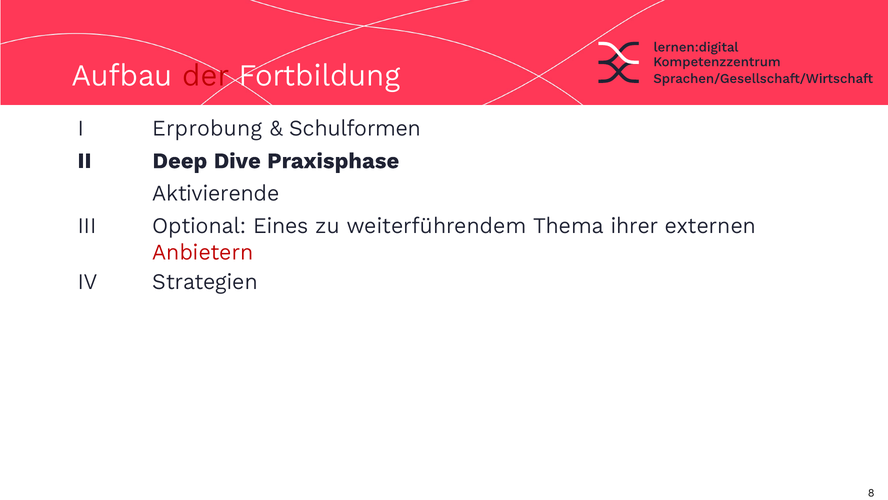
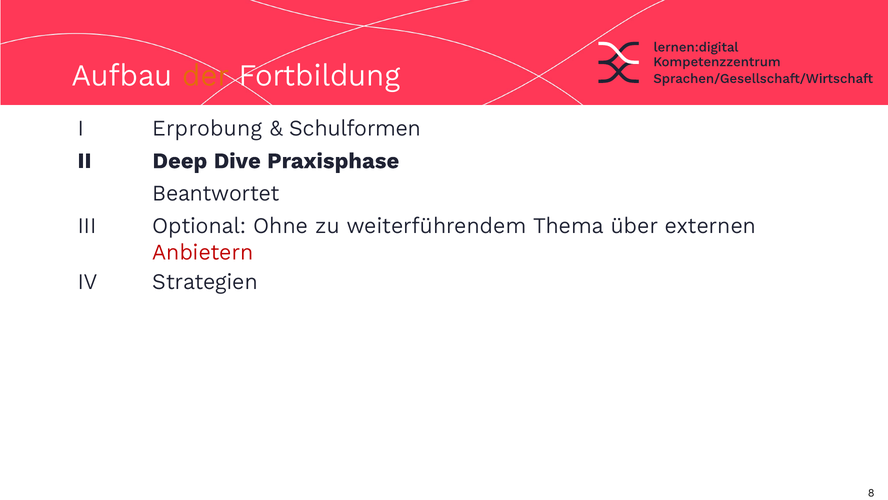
der colour: red -> orange (206, 76)
Aktivierende: Aktivierende -> Beantwortet (216, 193)
Eines: Eines -> Ohne (281, 226)
ihrer: ihrer -> über (634, 226)
